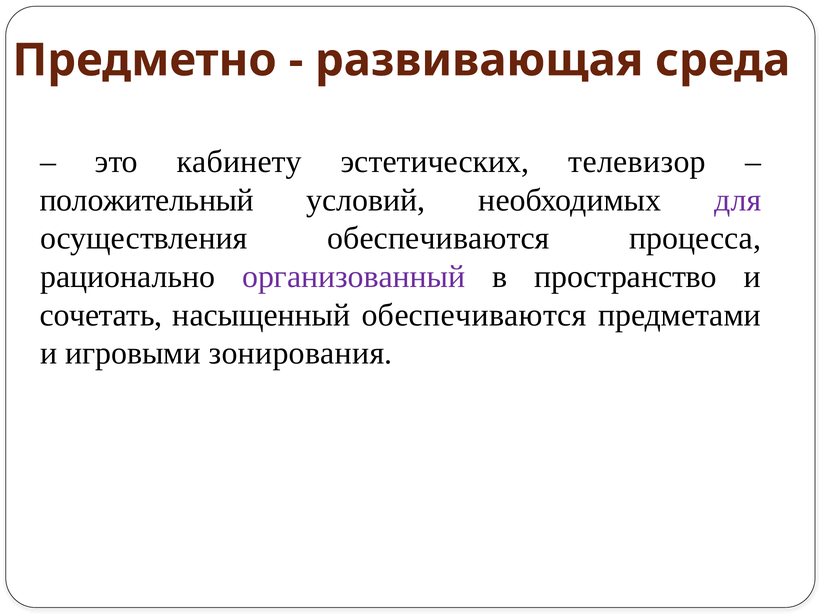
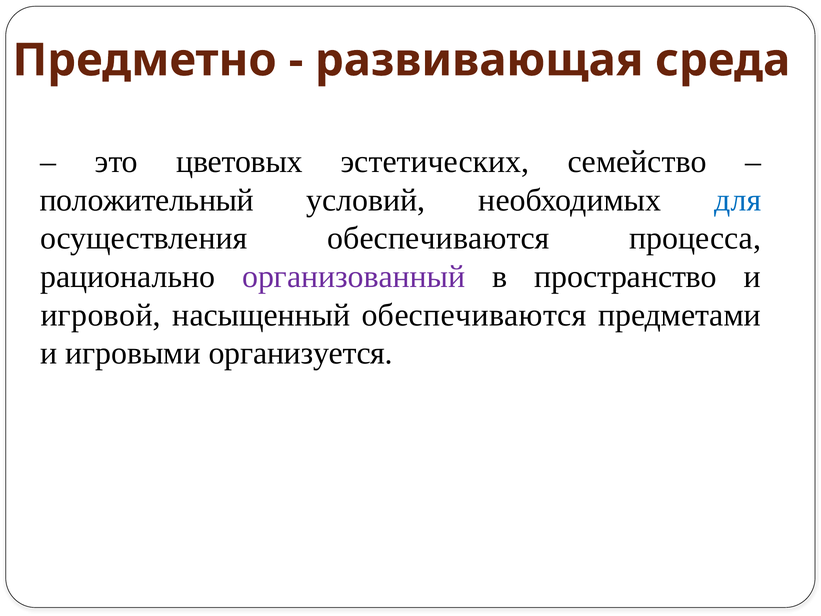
кабинету: кабинету -> цветовых (240, 162)
телевизор: телевизор -> семейство (637, 162)
для colour: purple -> blue (738, 200)
сочетать: сочетать -> игровой (101, 315)
зонирования: зонирования -> организуется (301, 353)
